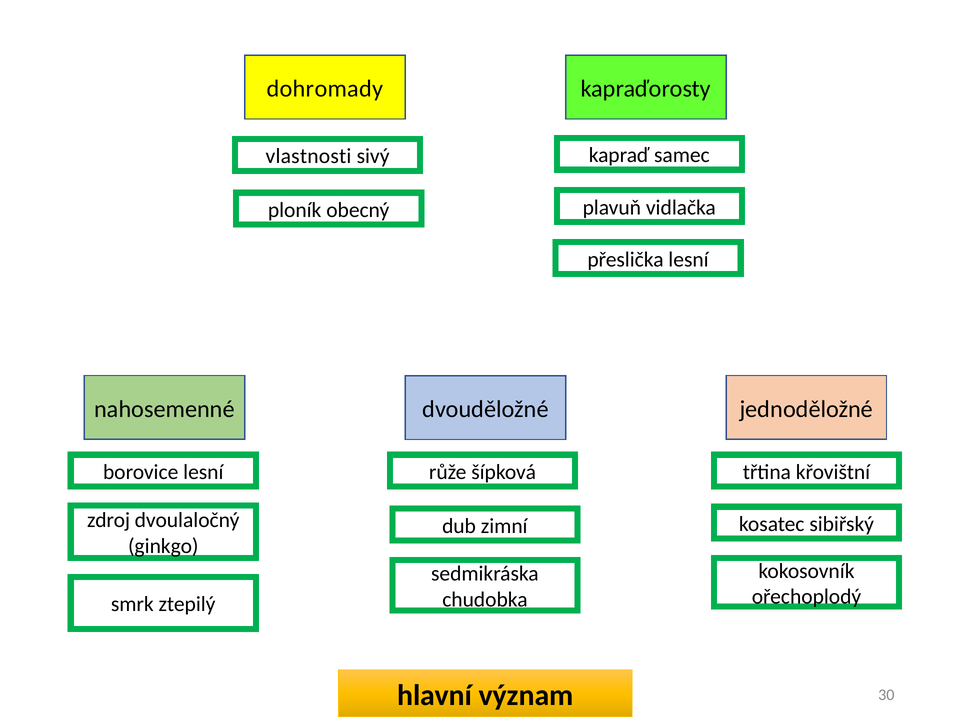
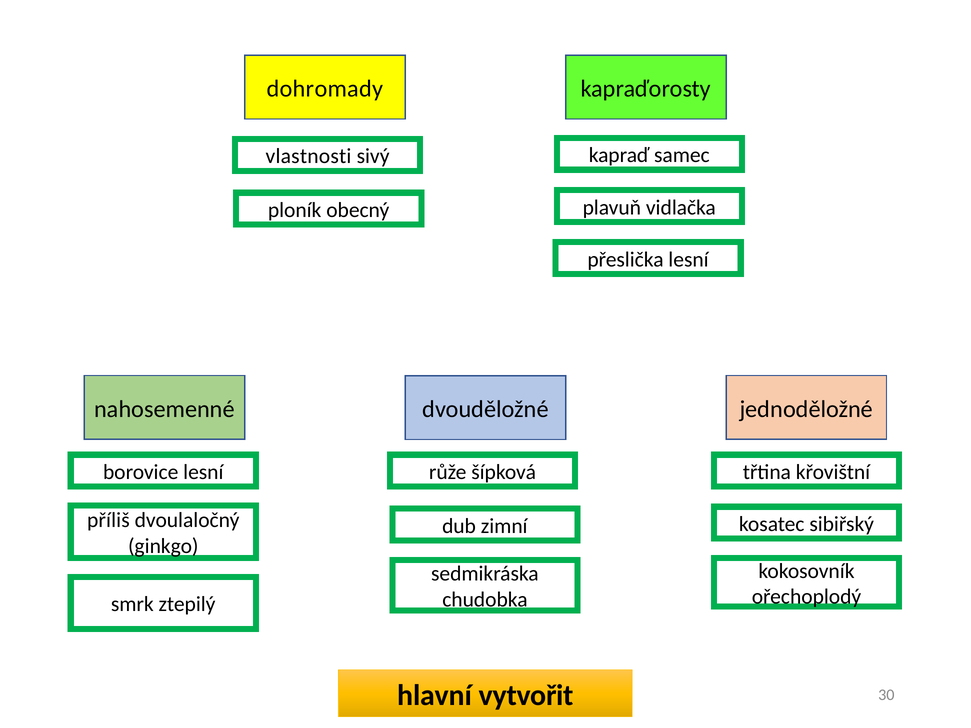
zdroj: zdroj -> příliš (108, 521)
význam: význam -> vytvořit (526, 696)
